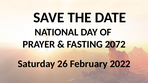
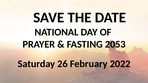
2072: 2072 -> 2053 (115, 44)
